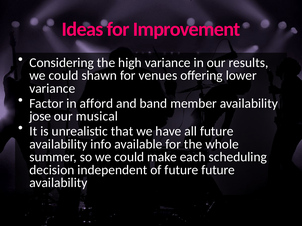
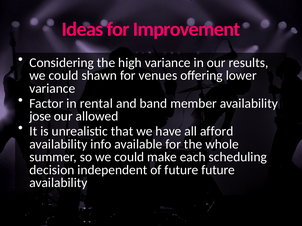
afford: afford -> rental (96, 104)
musical: musical -> allowed (97, 117)
all future: future -> afford (217, 132)
